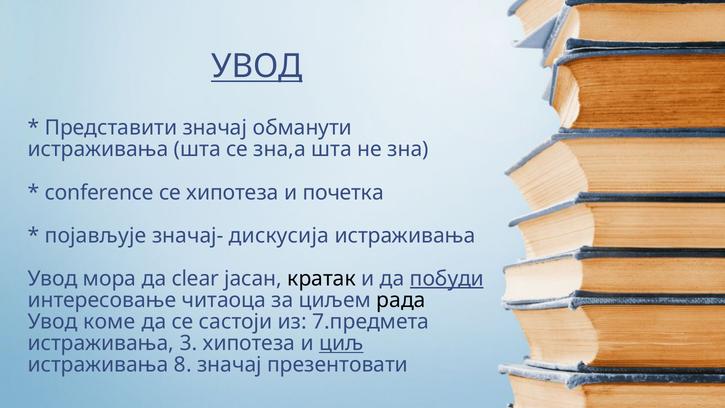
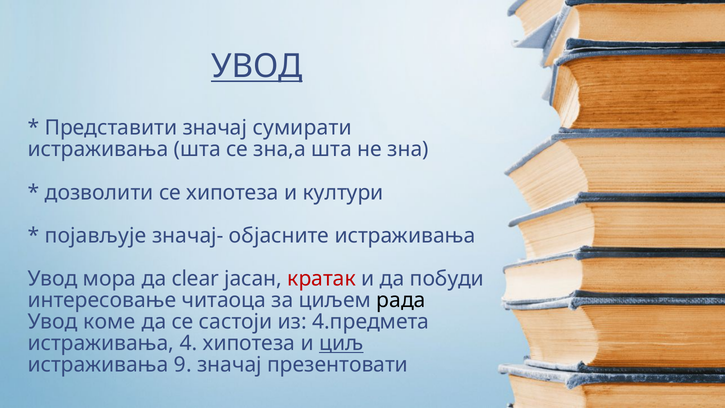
обманути: обманути -> сумирати (302, 128)
conference: conference -> дозволити (99, 193)
почетка: почетка -> култури (343, 193)
дискусија: дискусија -> објасните (279, 236)
кратак colour: black -> red (322, 279)
побуди underline: present -> none (447, 279)
7.предмета: 7.предмета -> 4.предмета (371, 322)
3: 3 -> 4 (188, 343)
8: 8 -> 9 (183, 365)
